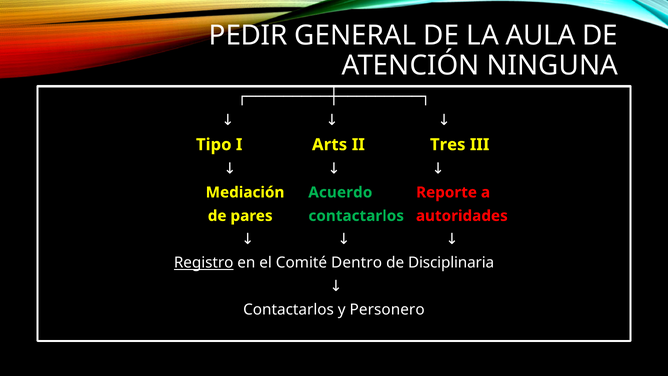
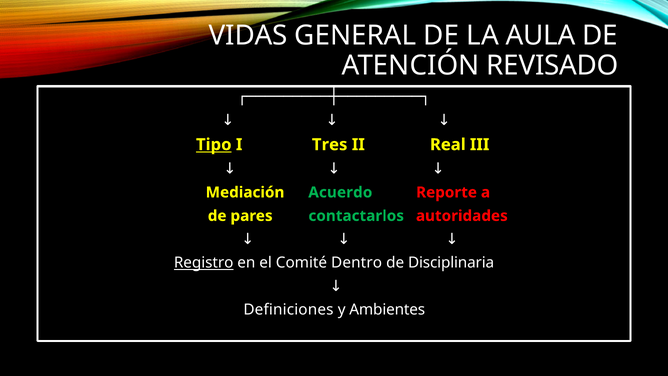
PEDIR: PEDIR -> VIDAS (248, 36)
NINGUNA: NINGUNA -> REVISADO (552, 66)
Tipo underline: none -> present (214, 145)
Arts: Arts -> Tres (330, 145)
Tres: Tres -> Real (448, 145)
Contactarlos: Contactarlos -> Definiciones (288, 310)
Personero: Personero -> Ambientes (387, 310)
